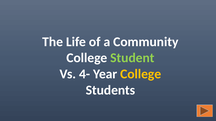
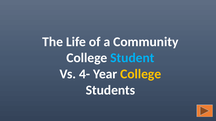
Student colour: light green -> light blue (132, 58)
